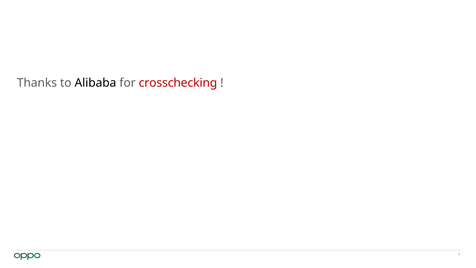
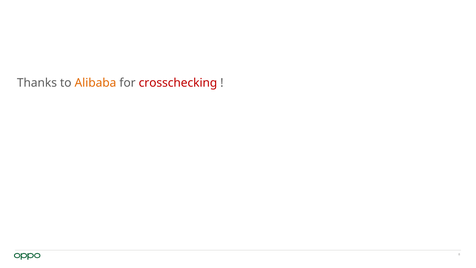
Alibaba colour: black -> orange (95, 83)
